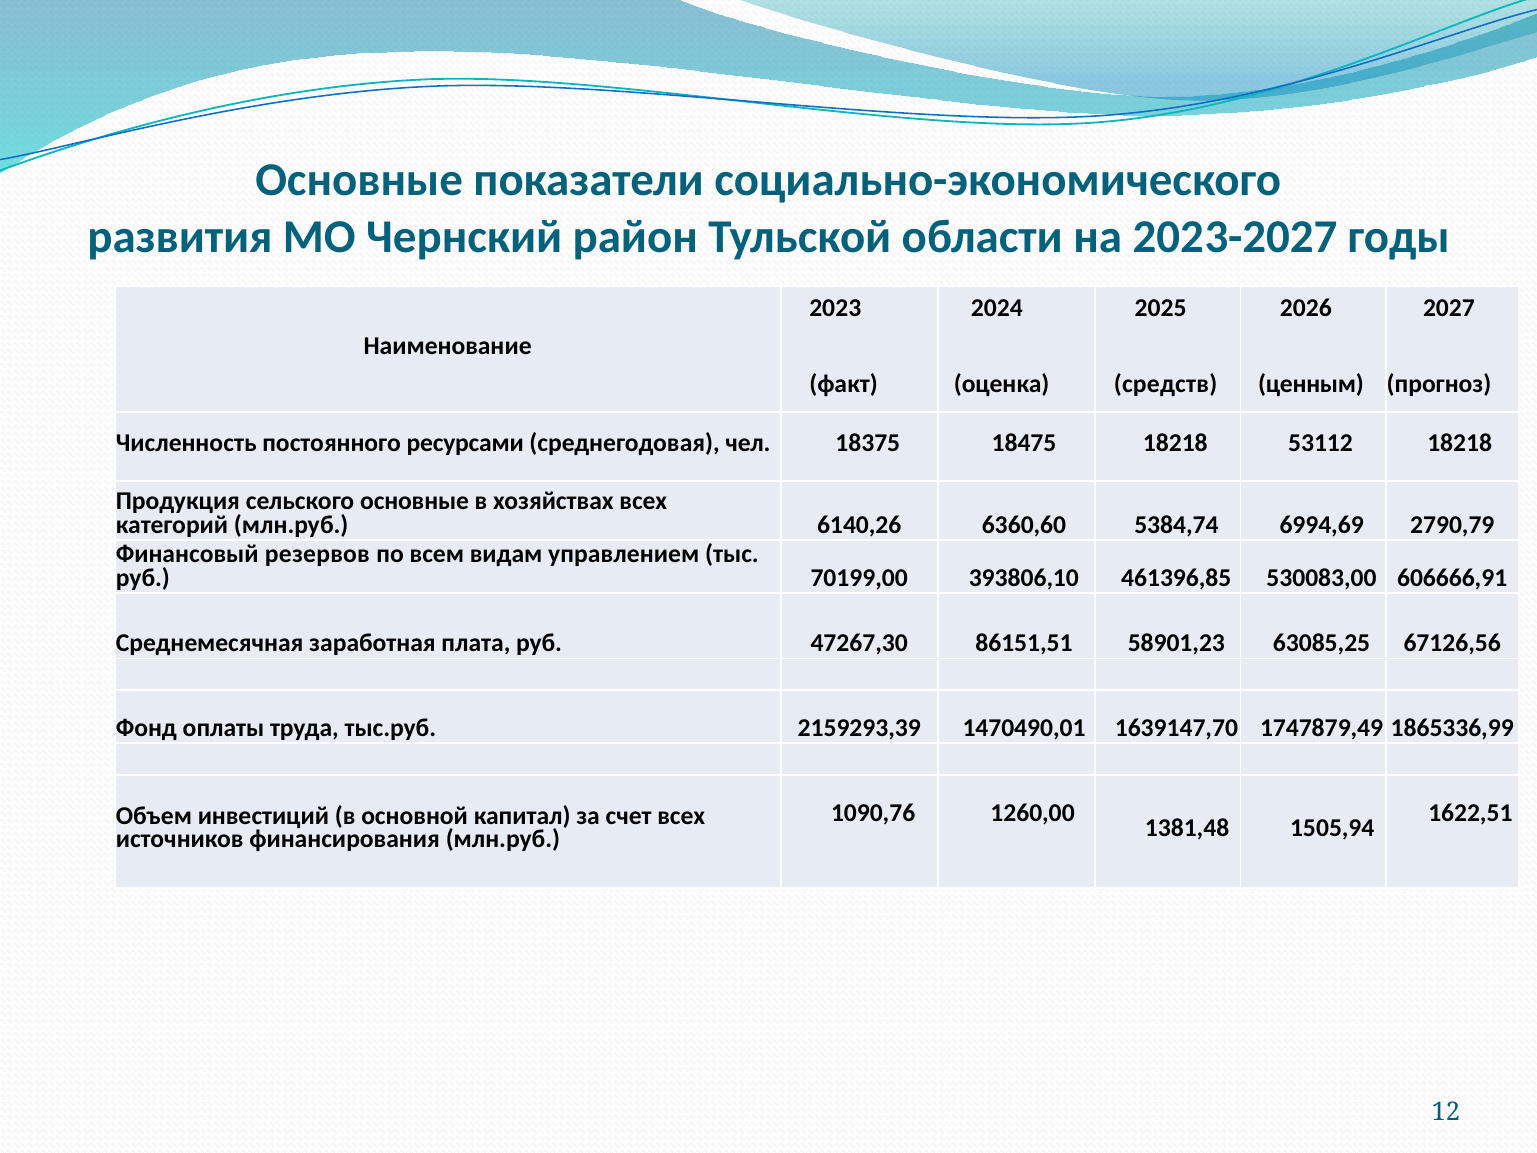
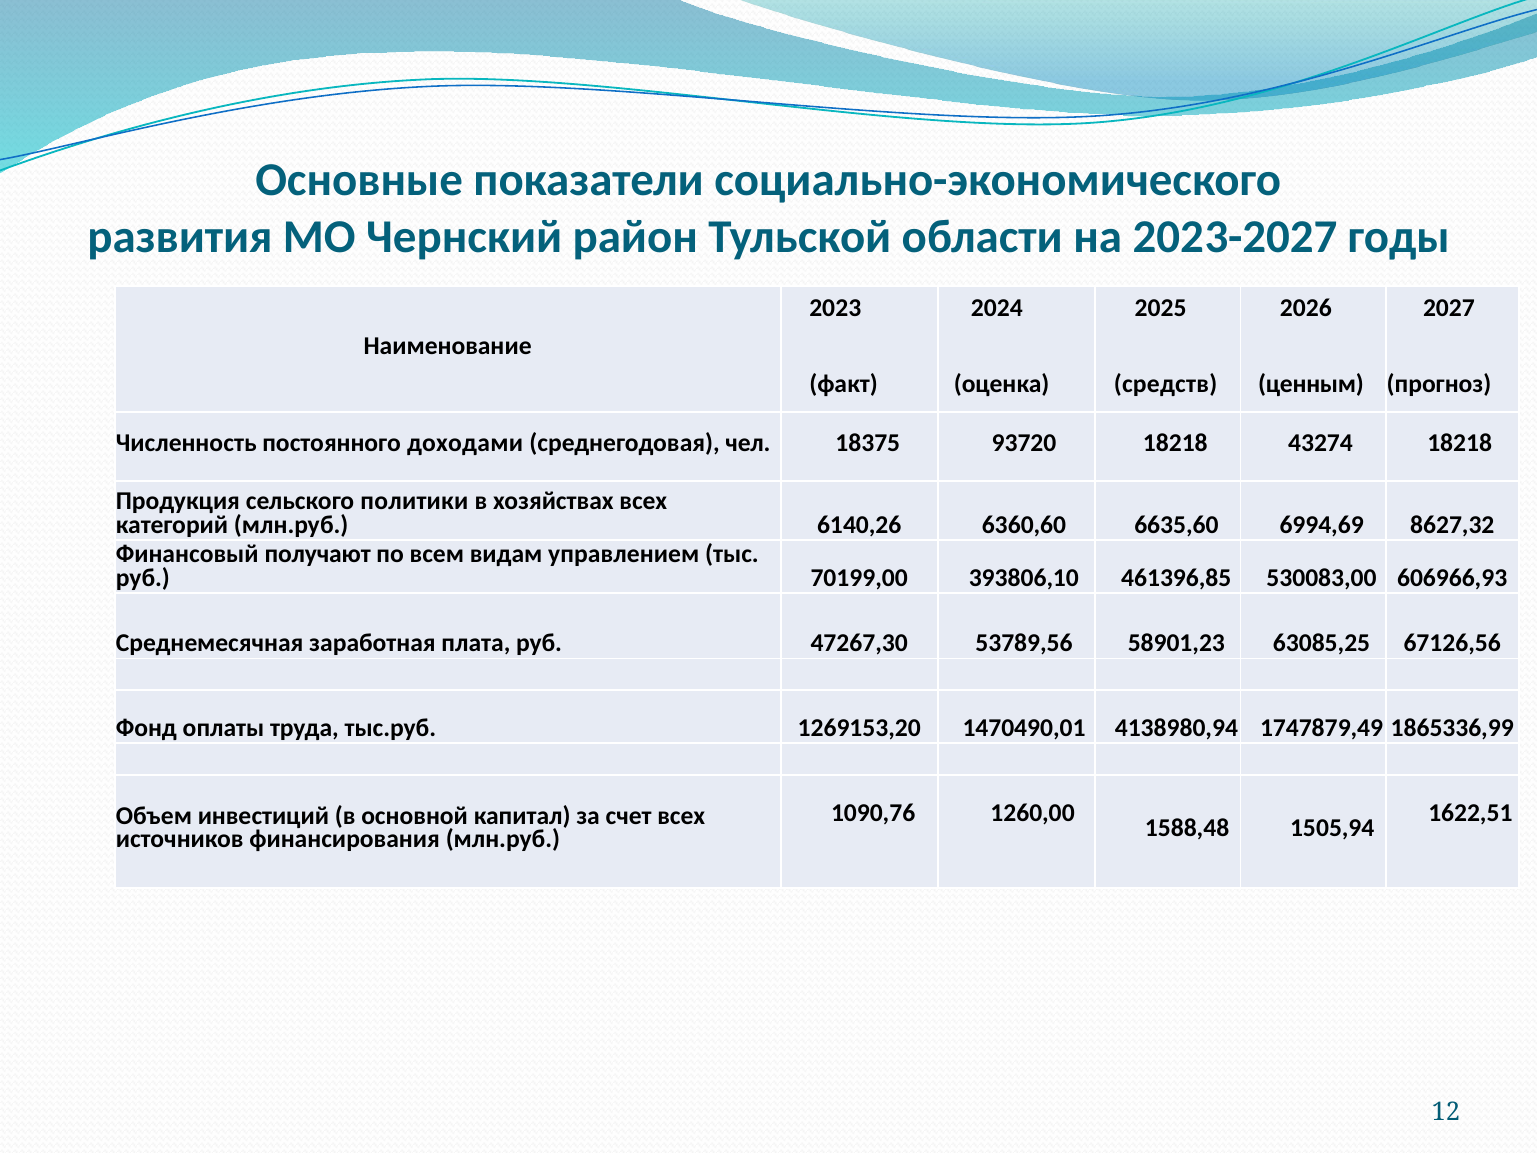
ресурсами: ресурсами -> доходами (465, 443)
18475: 18475 -> 93720 (1024, 443)
53112: 53112 -> 43274 (1320, 443)
сельского основные: основные -> политики (414, 501)
5384,74: 5384,74 -> 6635,60 (1176, 525)
2790,79: 2790,79 -> 8627,32 (1452, 525)
резервов: резервов -> получают (318, 554)
606666,91: 606666,91 -> 606966,93 (1452, 578)
86151,51: 86151,51 -> 53789,56 (1024, 643)
2159293,39: 2159293,39 -> 1269153,20 (859, 728)
1639147,70: 1639147,70 -> 4138980,94 (1176, 728)
1381,48: 1381,48 -> 1588,48 (1187, 827)
